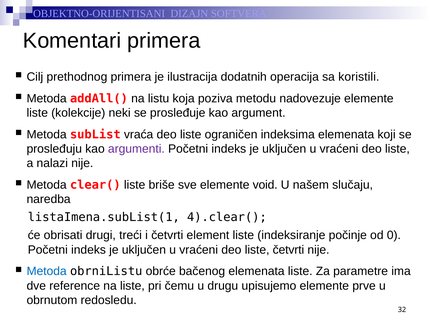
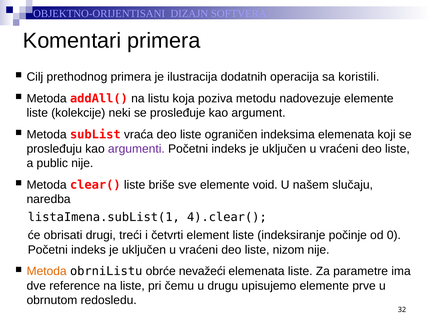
nalazi: nalazi -> public (52, 163)
liste četvrti: četvrti -> nizom (288, 250)
Metoda colour: blue -> orange (47, 271)
bačenog: bačenog -> nevažeći (202, 271)
